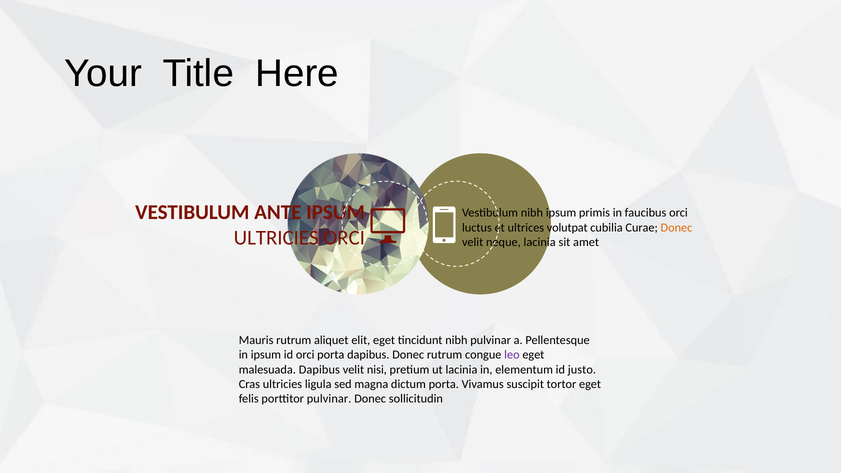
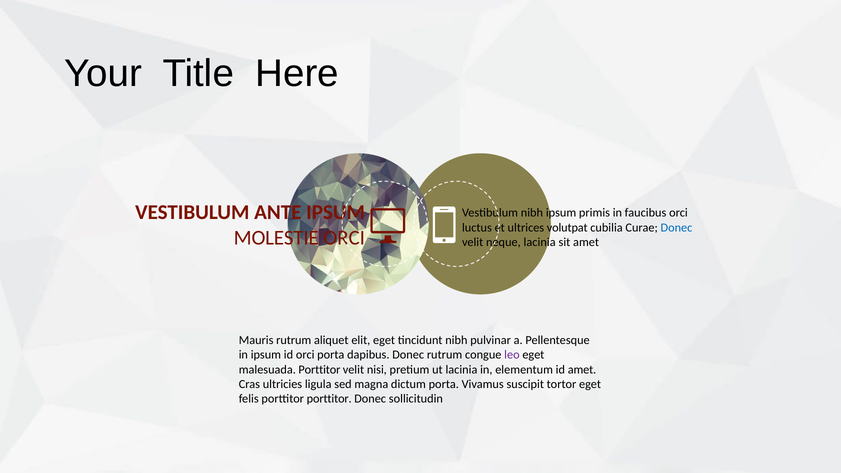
Donec colour: orange -> blue (676, 228)
ULTRICIES: ULTRICIES -> MOLESTIE (276, 238)
malesuada Dapibus: Dapibus -> Porttitor (319, 370)
id justo: justo -> amet (582, 370)
porttitor pulvinar: pulvinar -> porttitor (329, 399)
